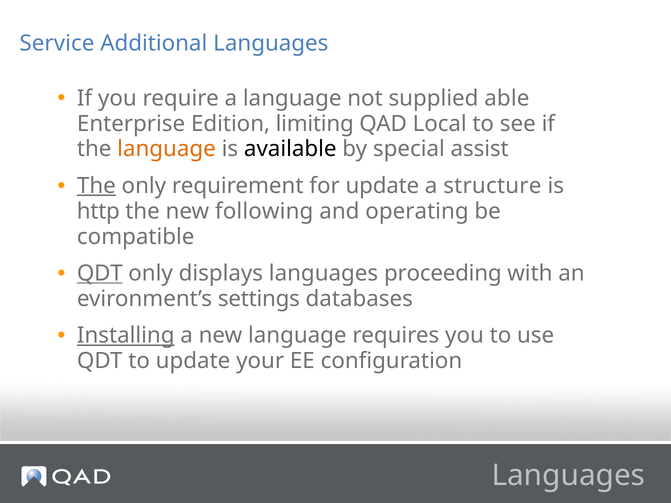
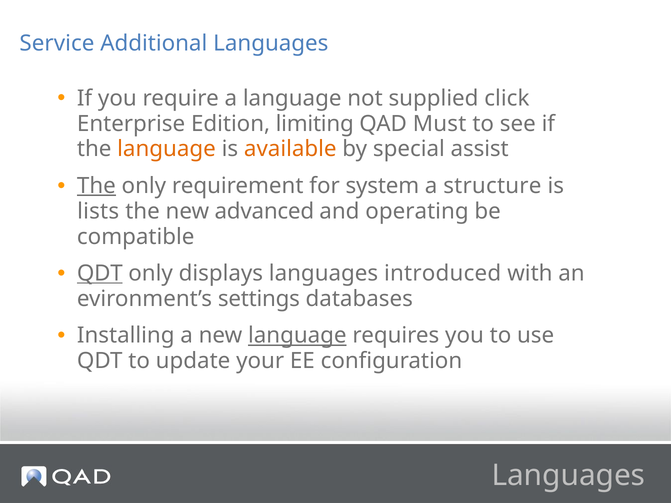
able: able -> click (507, 98)
Local: Local -> Must (440, 124)
available colour: black -> orange (290, 149)
for update: update -> system (382, 186)
http: http -> lists (98, 211)
following: following -> advanced (264, 211)
proceeding: proceeding -> introduced (443, 274)
Installing underline: present -> none (126, 336)
language underline: none -> present (297, 336)
